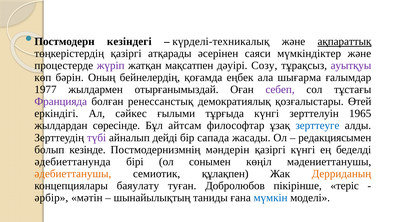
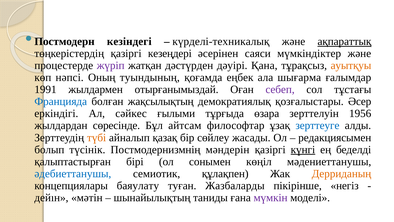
атқарады: атқарады -> кезеңдері (170, 53)
мақсатпен: мақсатпен -> дәстүрден (189, 65)
Созу: Созу -> Қана (264, 65)
ауытқуы colour: purple -> orange (351, 65)
бәрін: бәрін -> нәпсі (70, 77)
бейнелердің: бейнелердің -> туындының (150, 77)
1977: 1977 -> 1991 (46, 89)
Францияда colour: purple -> blue (61, 101)
ренессанстық: ренессанстық -> жақсылықтың (161, 101)
Өтей: Өтей -> Әсер (360, 101)
тұрғыда күнгі: күнгі -> өзара (267, 113)
1965: 1965 -> 1956 (360, 113)
түбі colour: purple -> orange (97, 137)
дейді: дейді -> қазақ (165, 137)
сапада: сапада -> сөйлеу (213, 137)
кезінде: кезінде -> түсінік (87, 149)
күнгі underline: none -> present (303, 149)
әдебиеттанунда: әдебиеттанунда -> қалыптастырған (73, 161)
әдебиеттанушы colour: orange -> blue (73, 173)
Добролюбов: Добролюбов -> Жазбаларды (235, 185)
теріс: теріс -> негіз (345, 185)
әрбір: әрбір -> дейıн (51, 197)
мүмкін colour: blue -> purple (271, 197)
